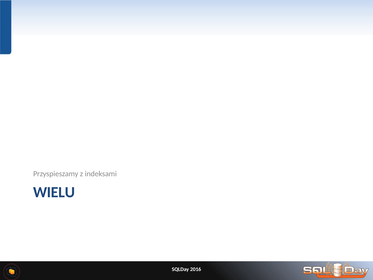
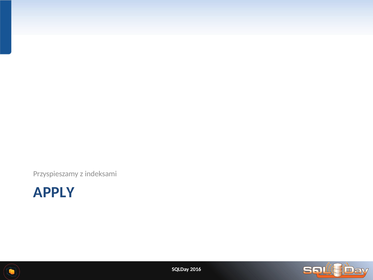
WIELU: WIELU -> APPLY (54, 192)
